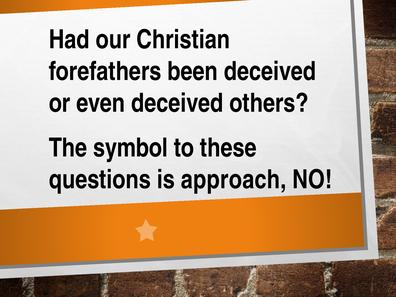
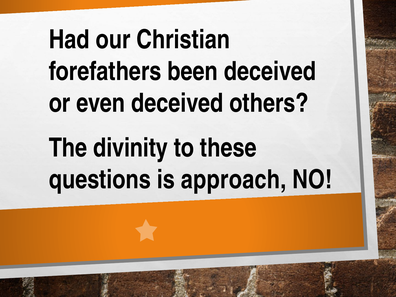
symbol: symbol -> divinity (131, 148)
